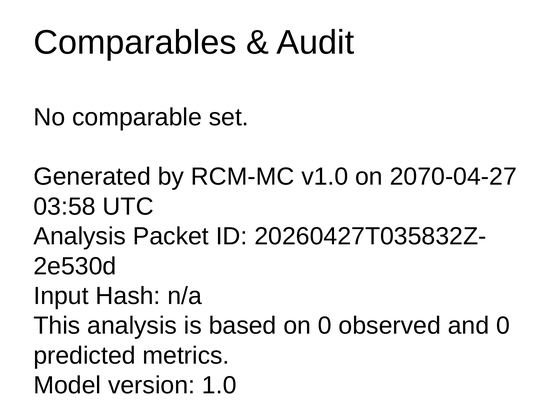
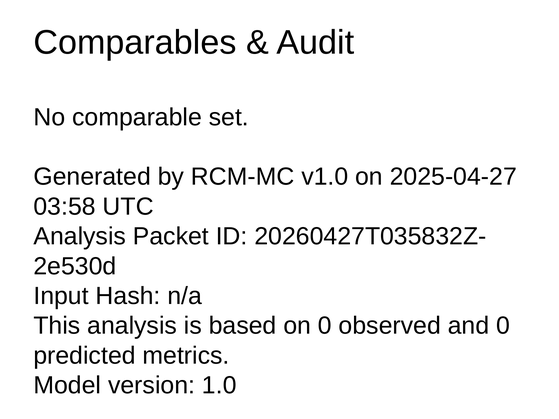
2070-04-27: 2070-04-27 -> 2025-04-27 (453, 177)
